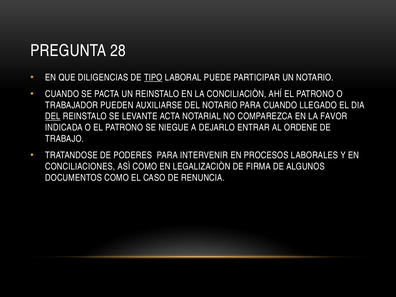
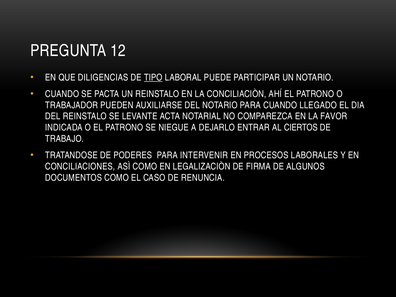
28: 28 -> 12 (118, 51)
DEL underline: present -> none (53, 116)
ORDENE: ORDENE -> CIERTOS (301, 128)
